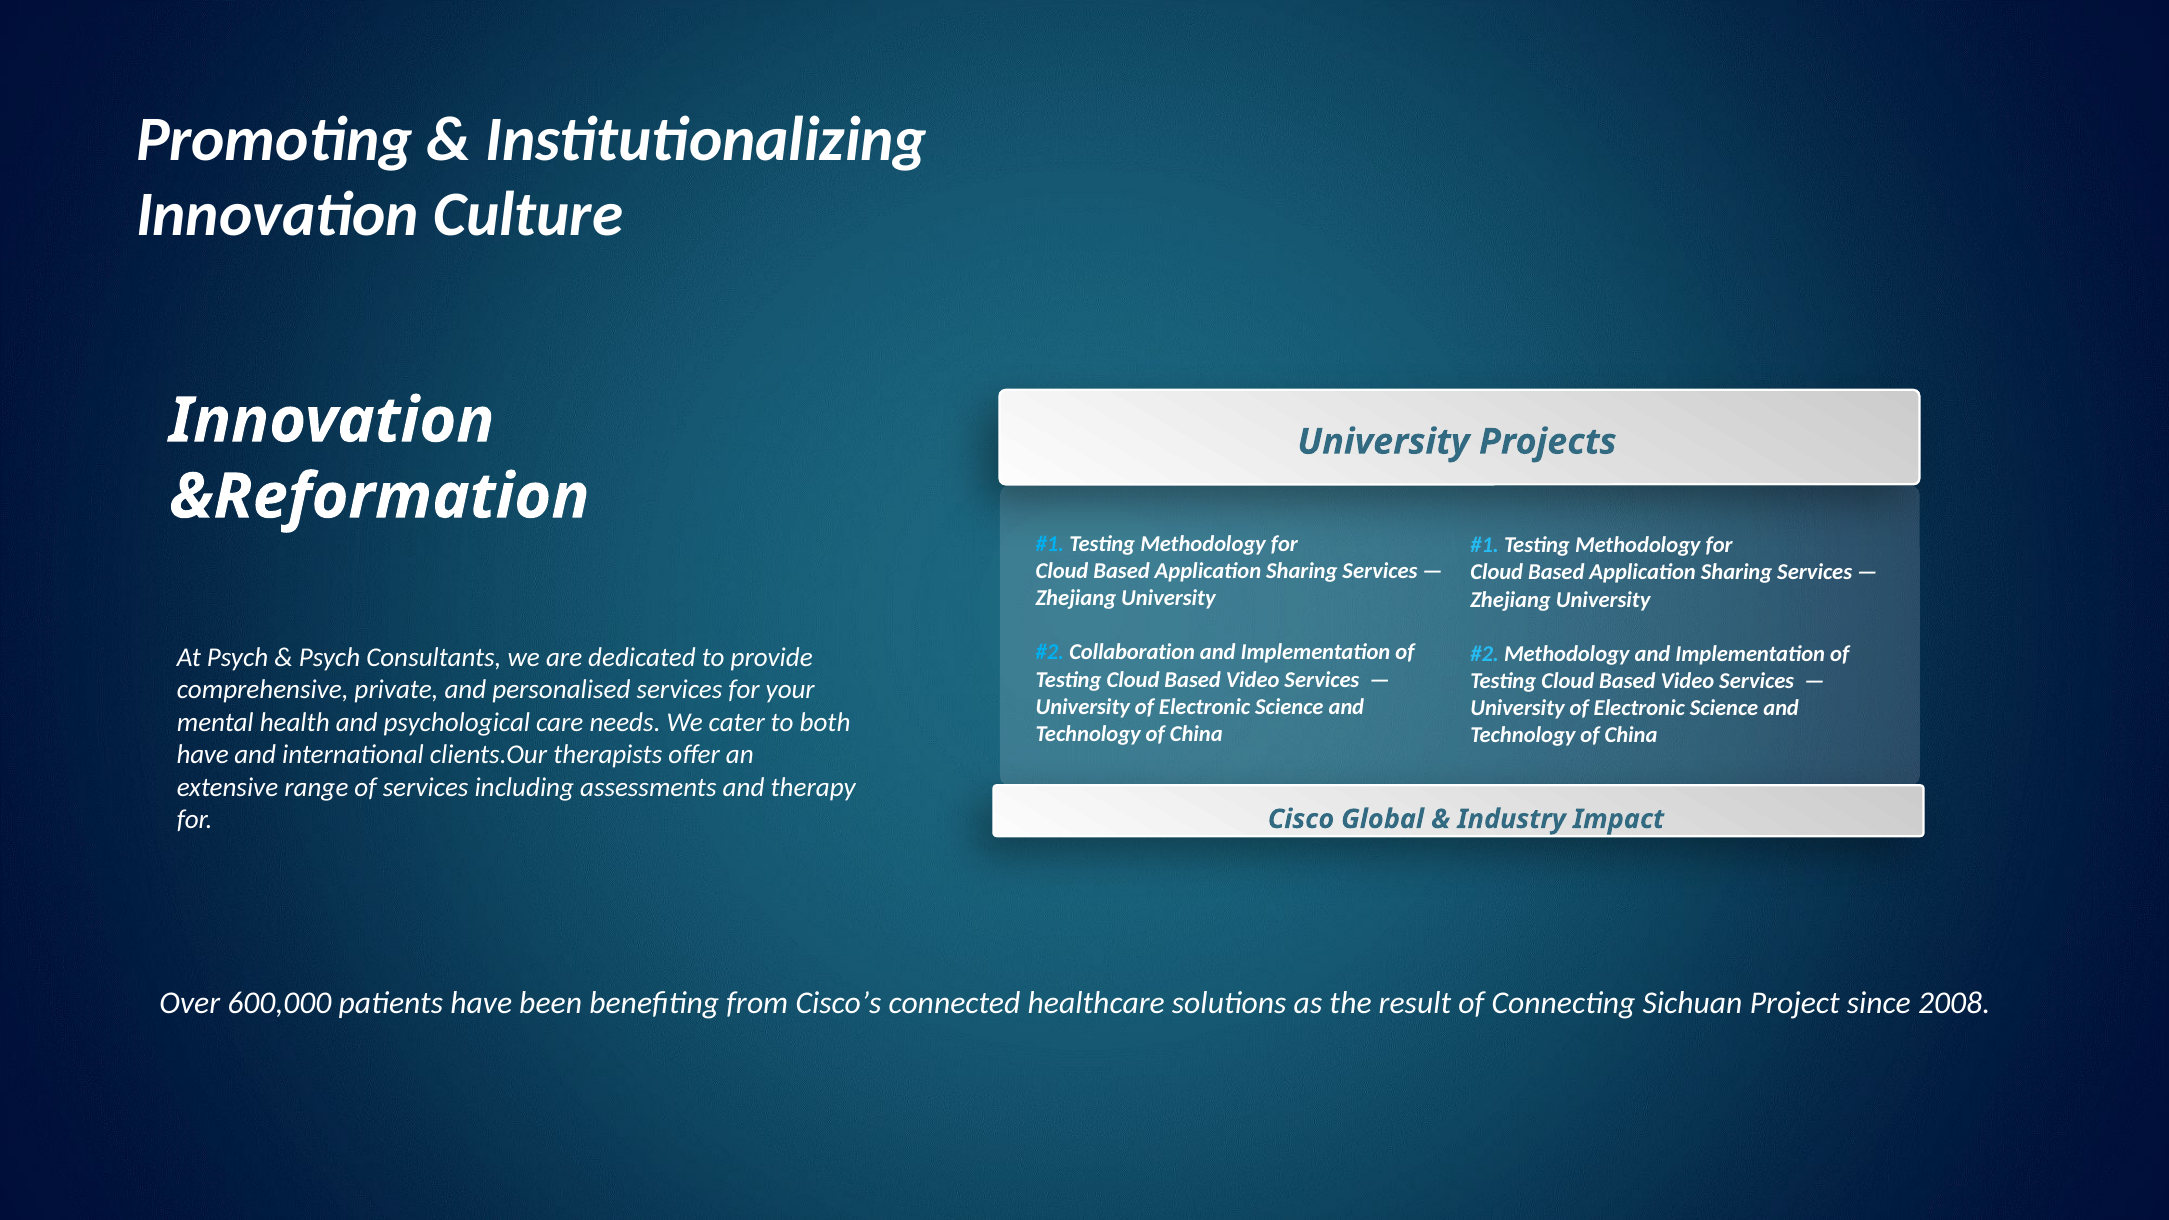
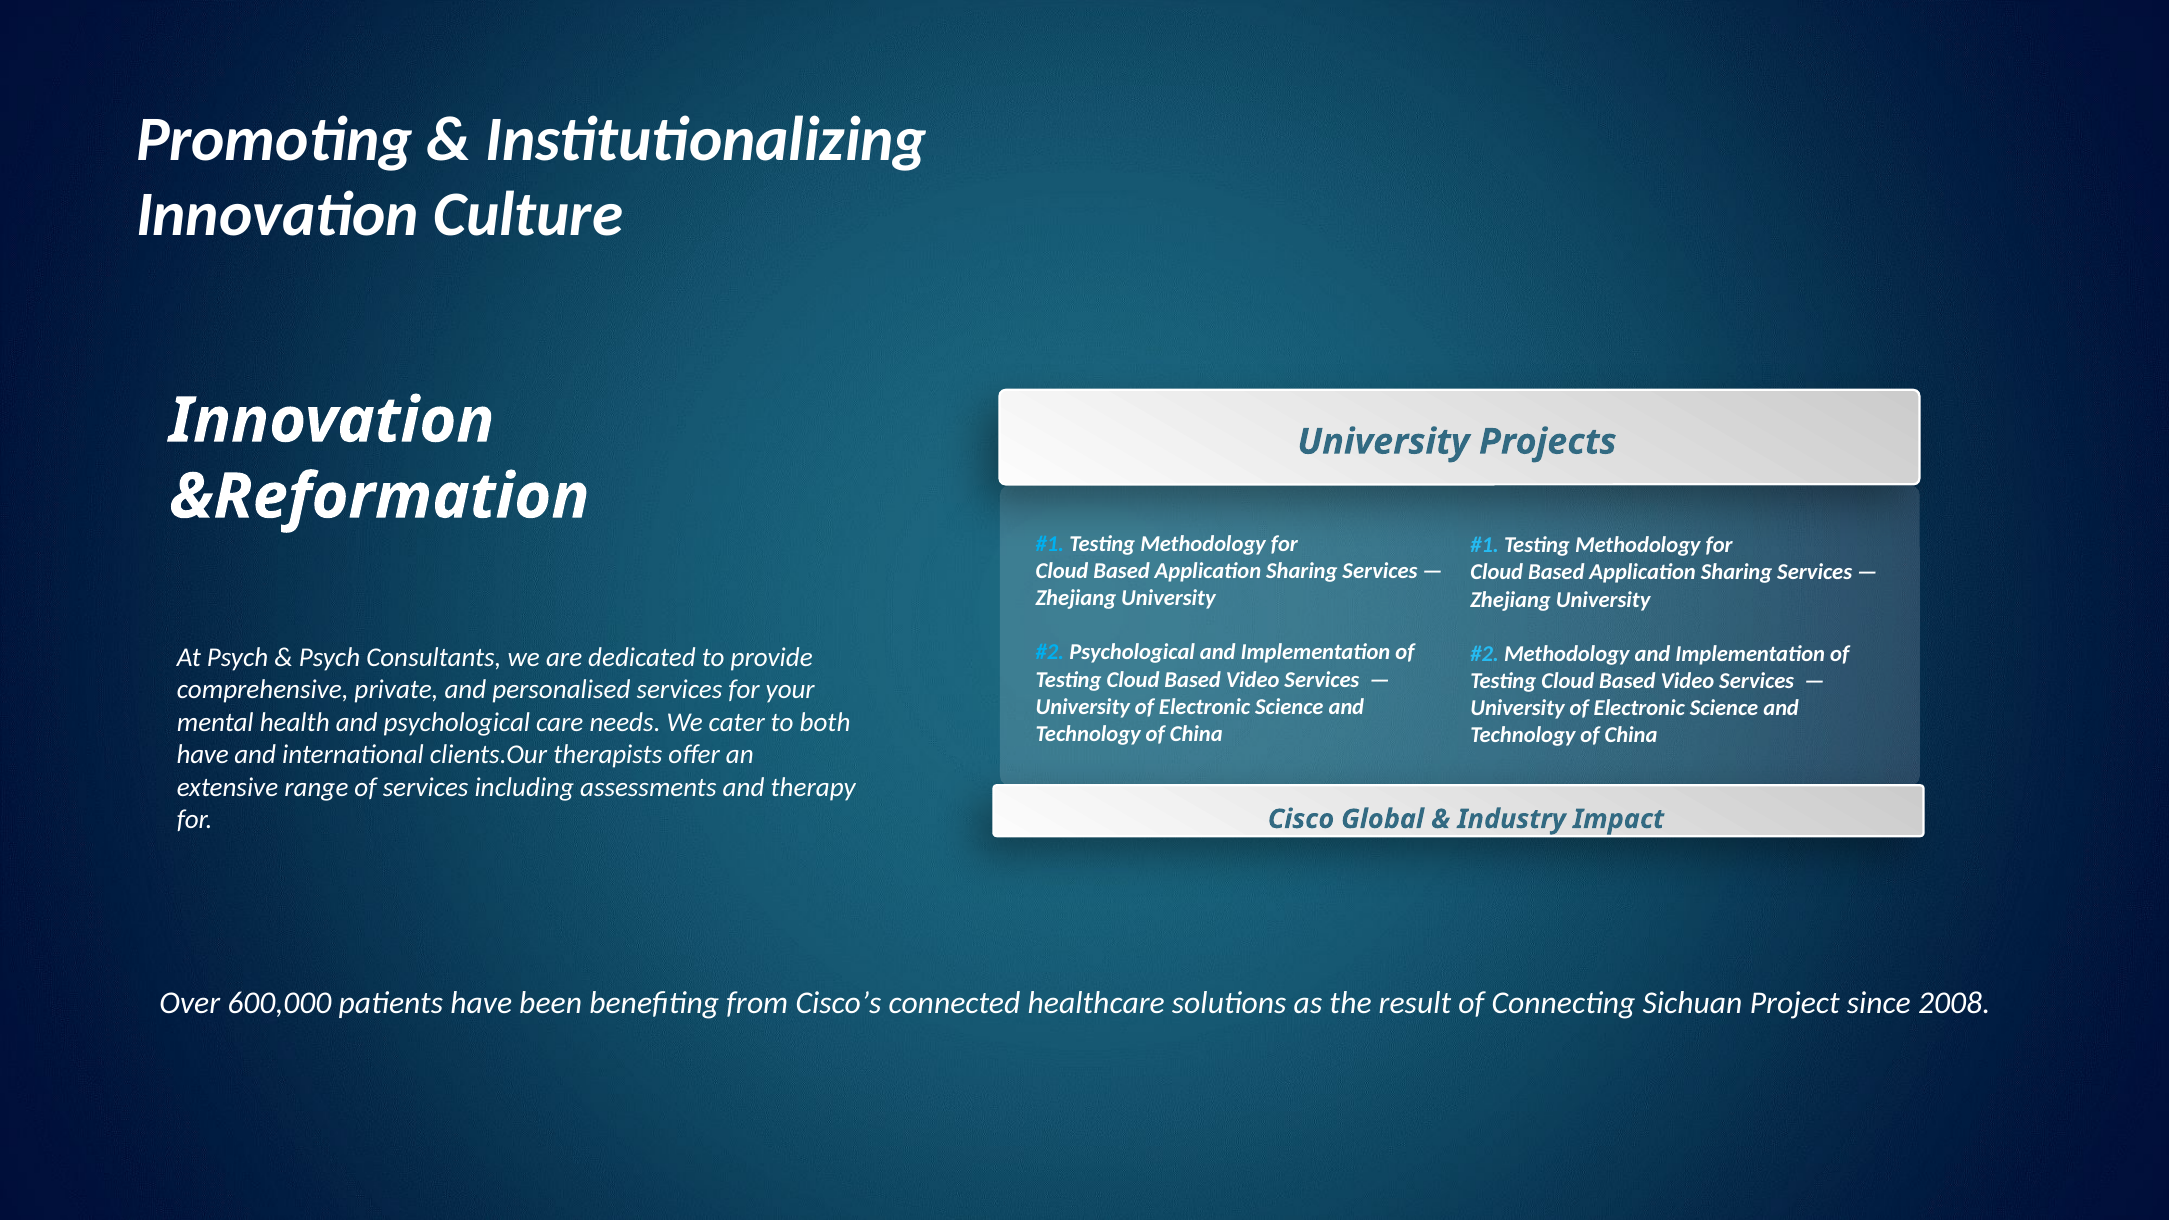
Collaboration: Collaboration -> Psychological (1132, 653)
